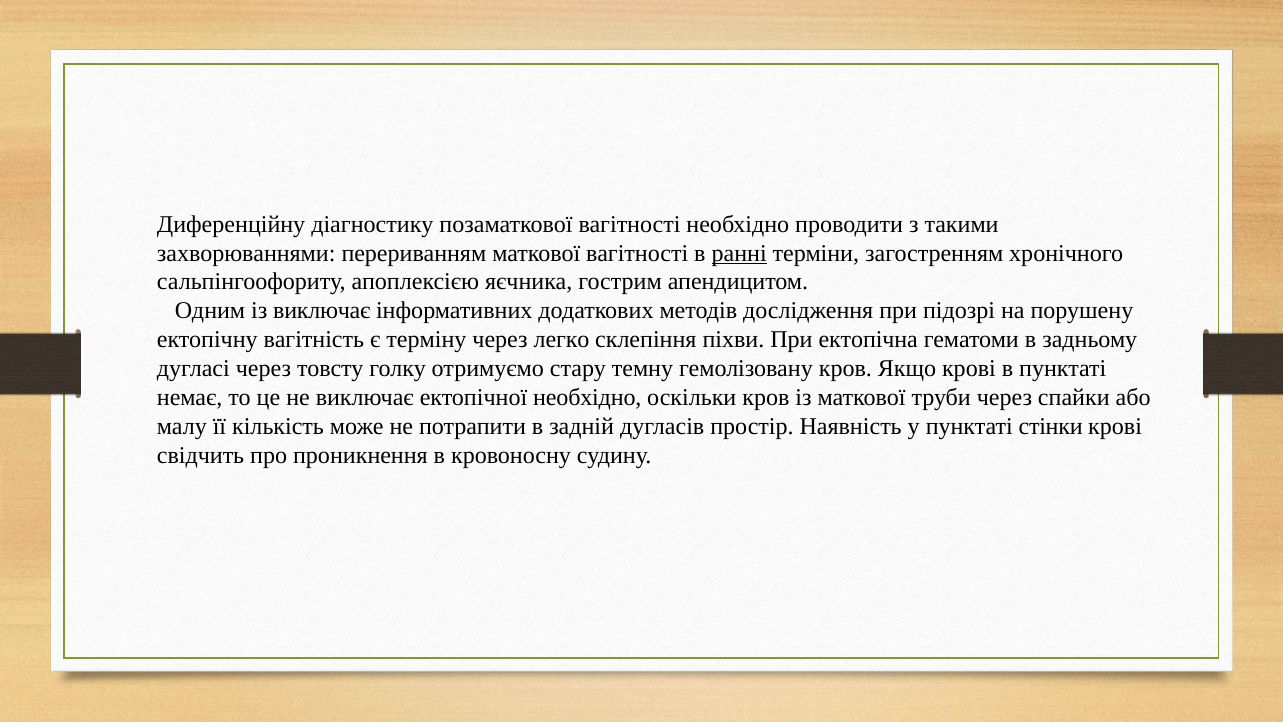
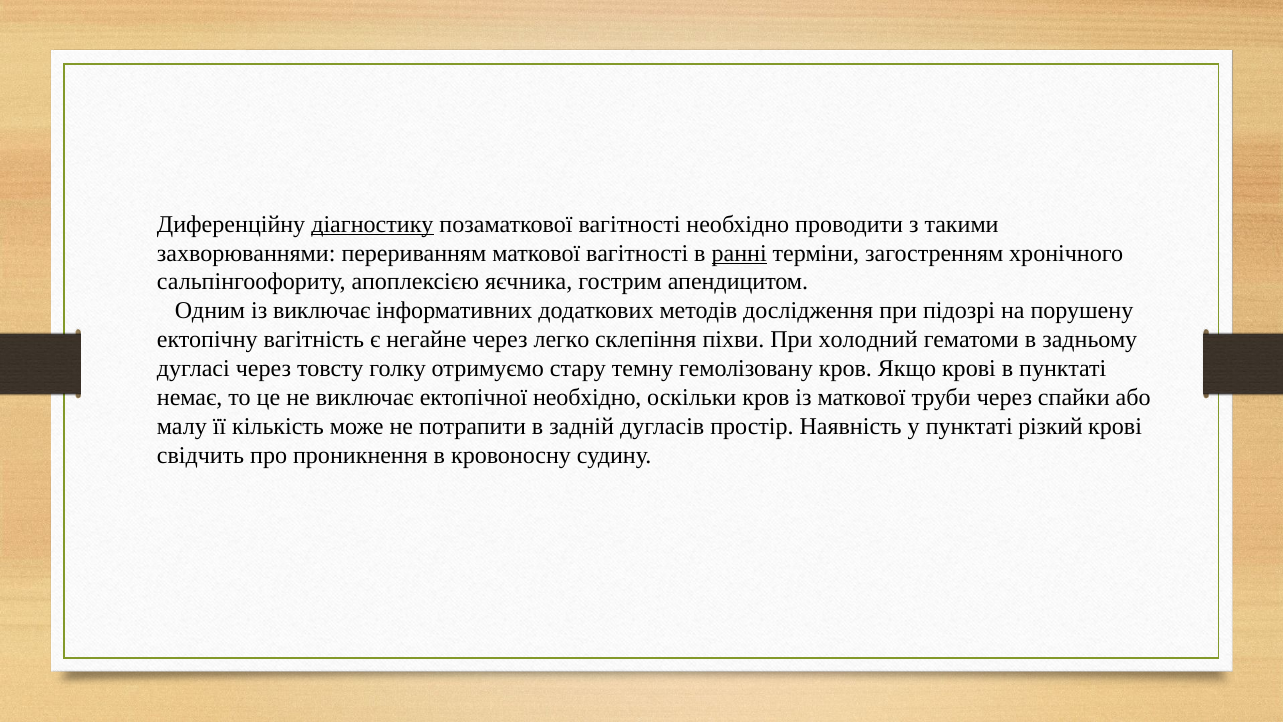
діагностику underline: none -> present (372, 224)
терміну: терміну -> негайне (426, 340)
ектопічна: ектопічна -> холодний (868, 340)
стінки: стінки -> різкий (1051, 426)
